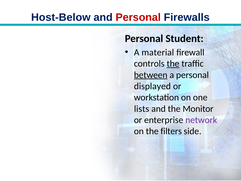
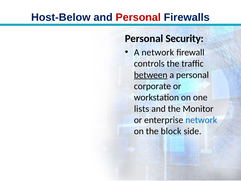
Student: Student -> Security (185, 38)
A material: material -> network (158, 52)
the underline: present -> none (173, 64)
displayed: displayed -> corporate (152, 86)
network colour: purple -> blue (201, 120)
filters: filters -> block (171, 131)
